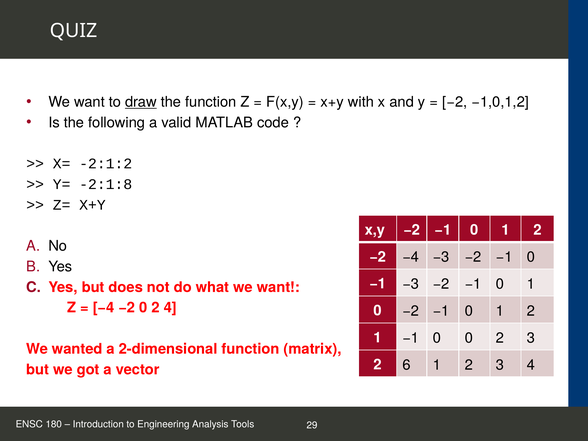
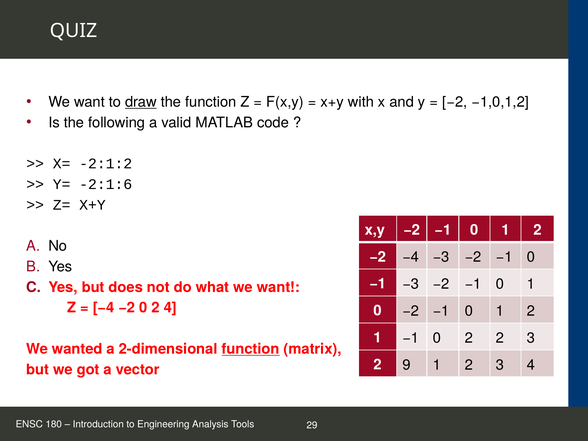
-2:1:8: -2:1:8 -> -2:1:6 (106, 184)
−1 0 0: 0 -> 2 (469, 338)
function underline: none -> present (251, 349)
6: 6 -> 9 (407, 365)
